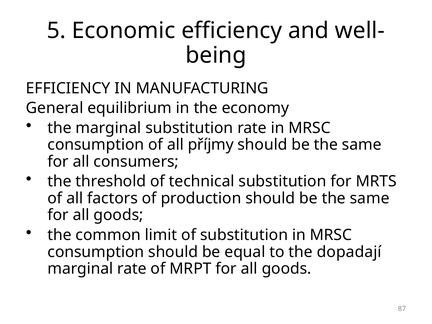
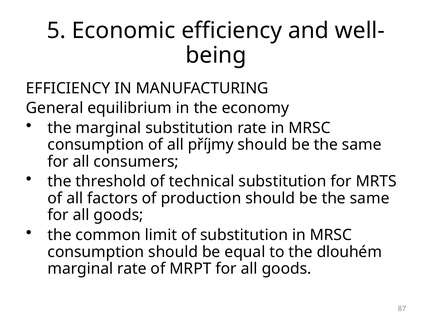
dopadají: dopadají -> dlouhém (349, 252)
